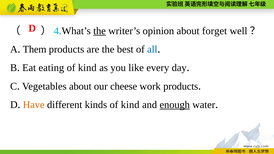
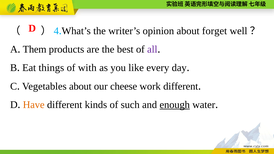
the underline: present -> none (100, 31)
all colour: blue -> purple (152, 49)
eating: eating -> things (51, 68)
kind: kind -> with (87, 68)
work products: products -> different (181, 86)
kinds of kind: kind -> such (130, 105)
